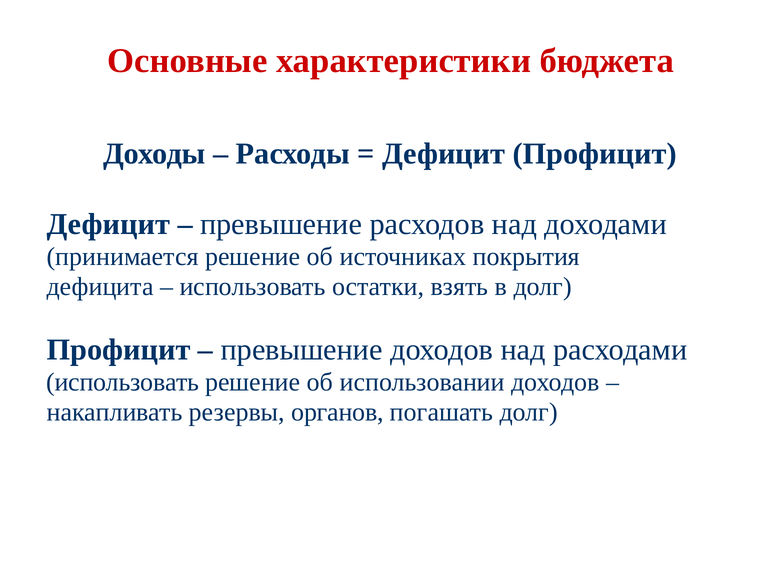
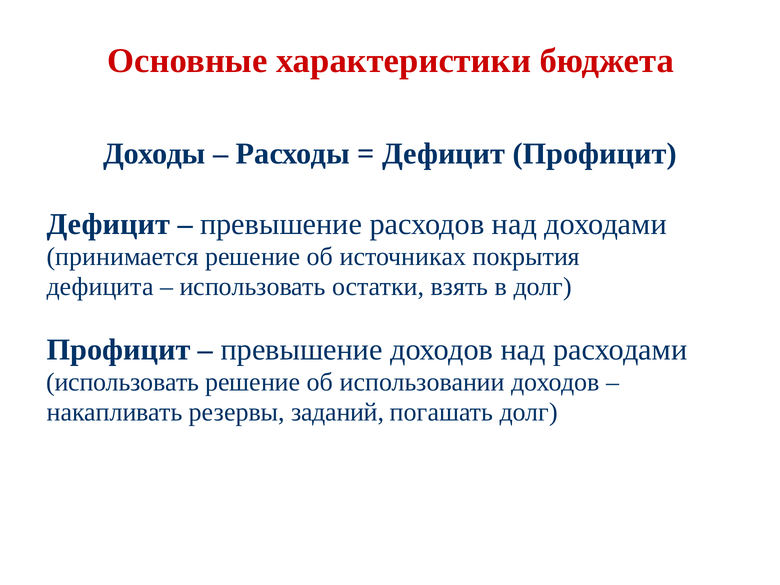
органов: органов -> заданий (338, 412)
